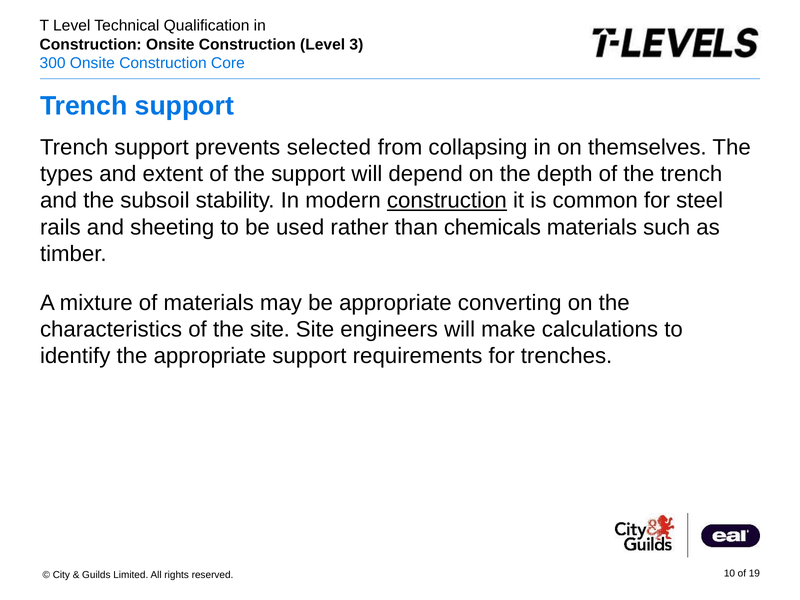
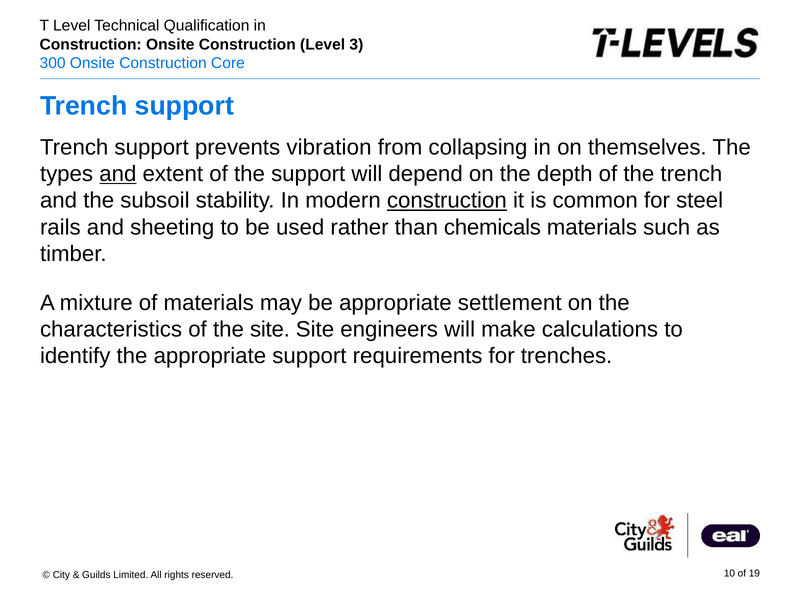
selected: selected -> vibration (329, 147)
and underline: none -> present (118, 174)
converting: converting -> settlement (510, 303)
